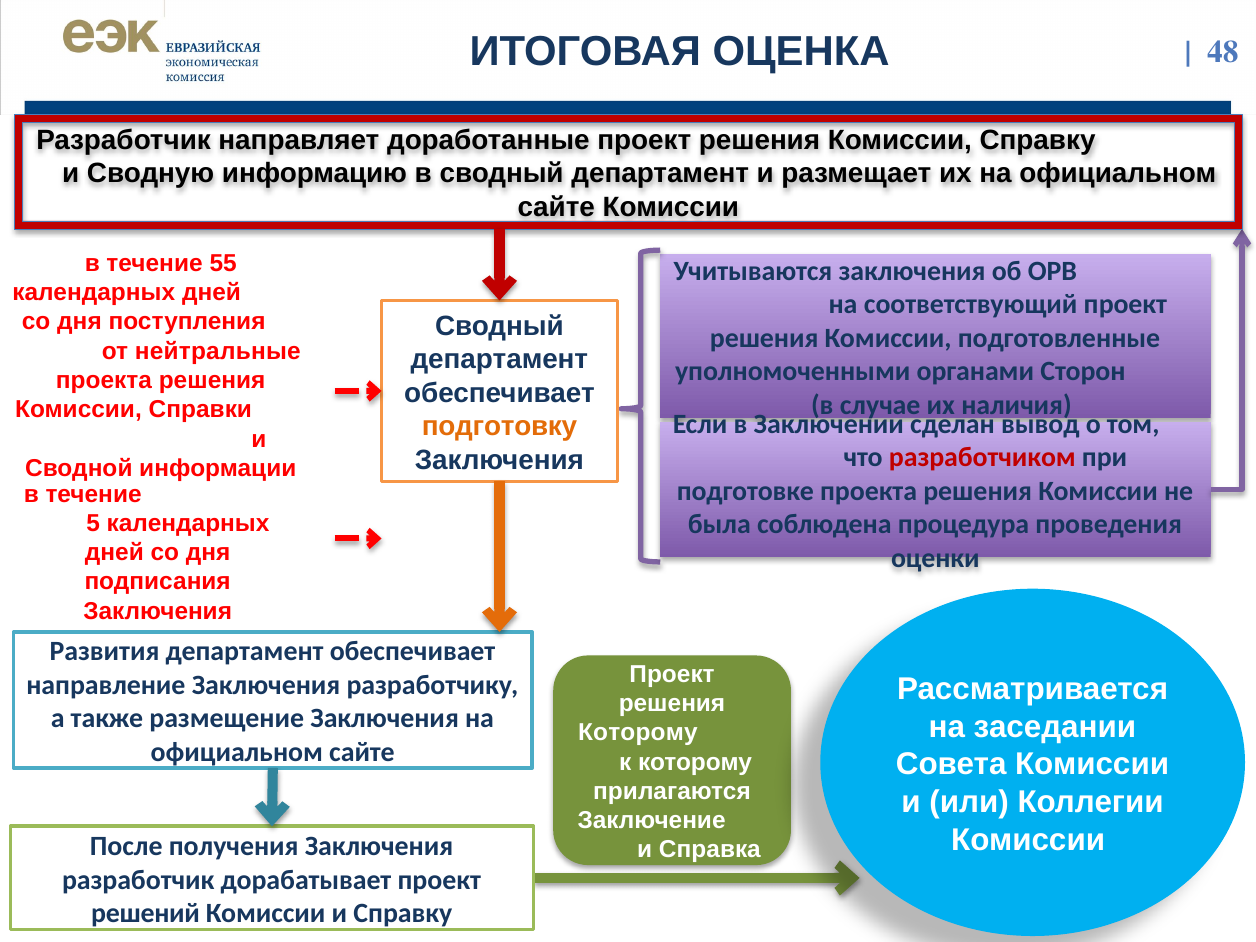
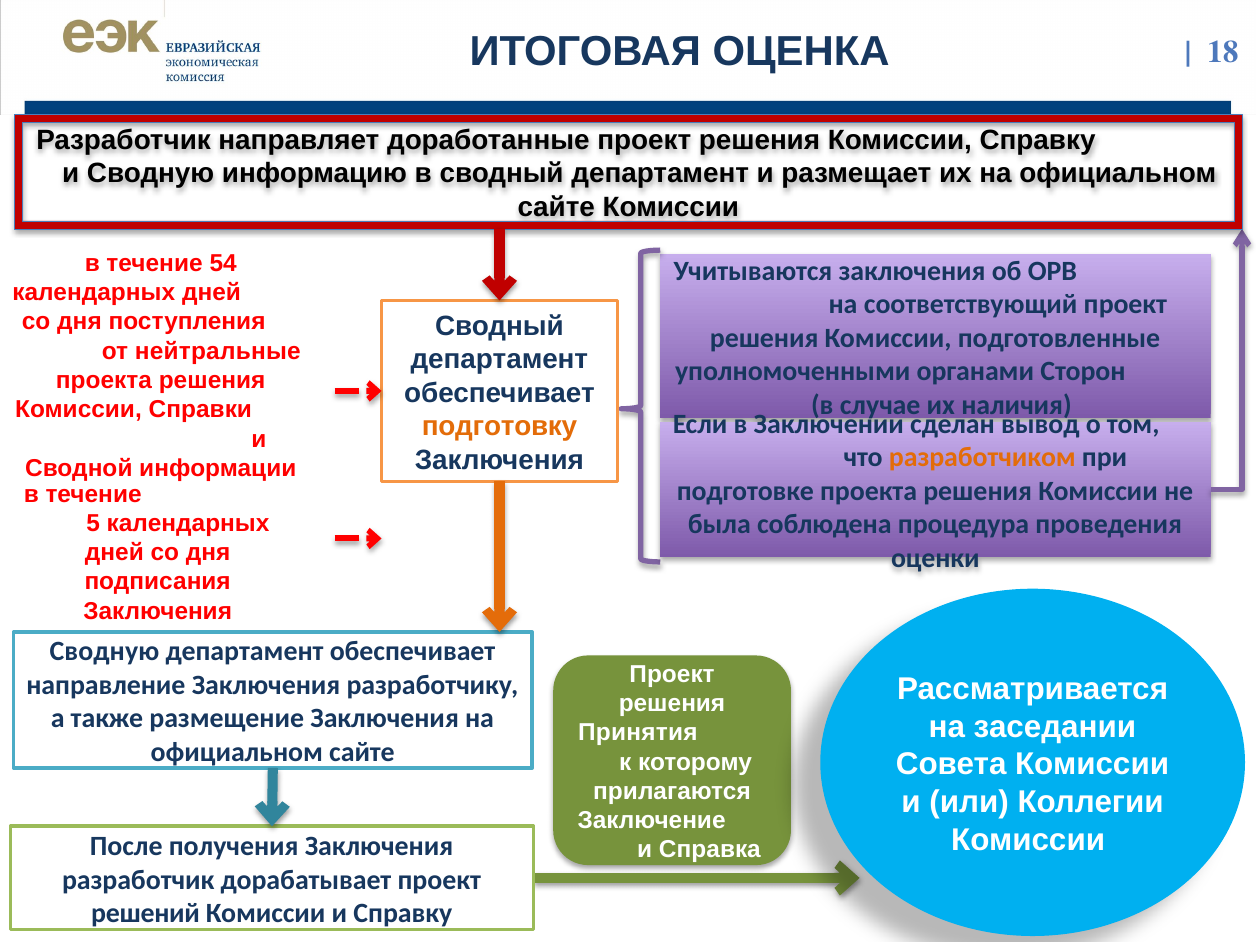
48: 48 -> 18 (1223, 52)
55: 55 -> 54 (223, 263)
разработчиком colour: red -> orange (982, 458)
Развития: Развития -> Сводную (104, 652)
Которому: Которому -> Принятия (638, 733)
